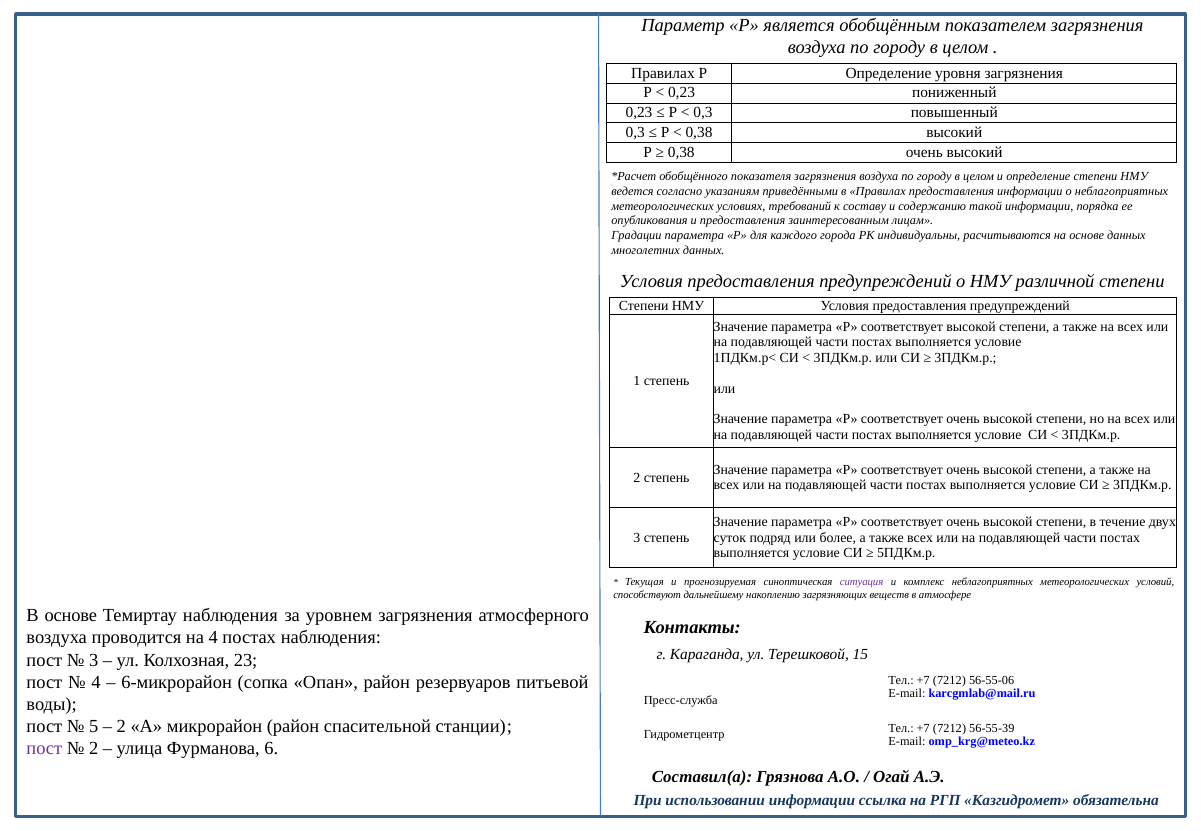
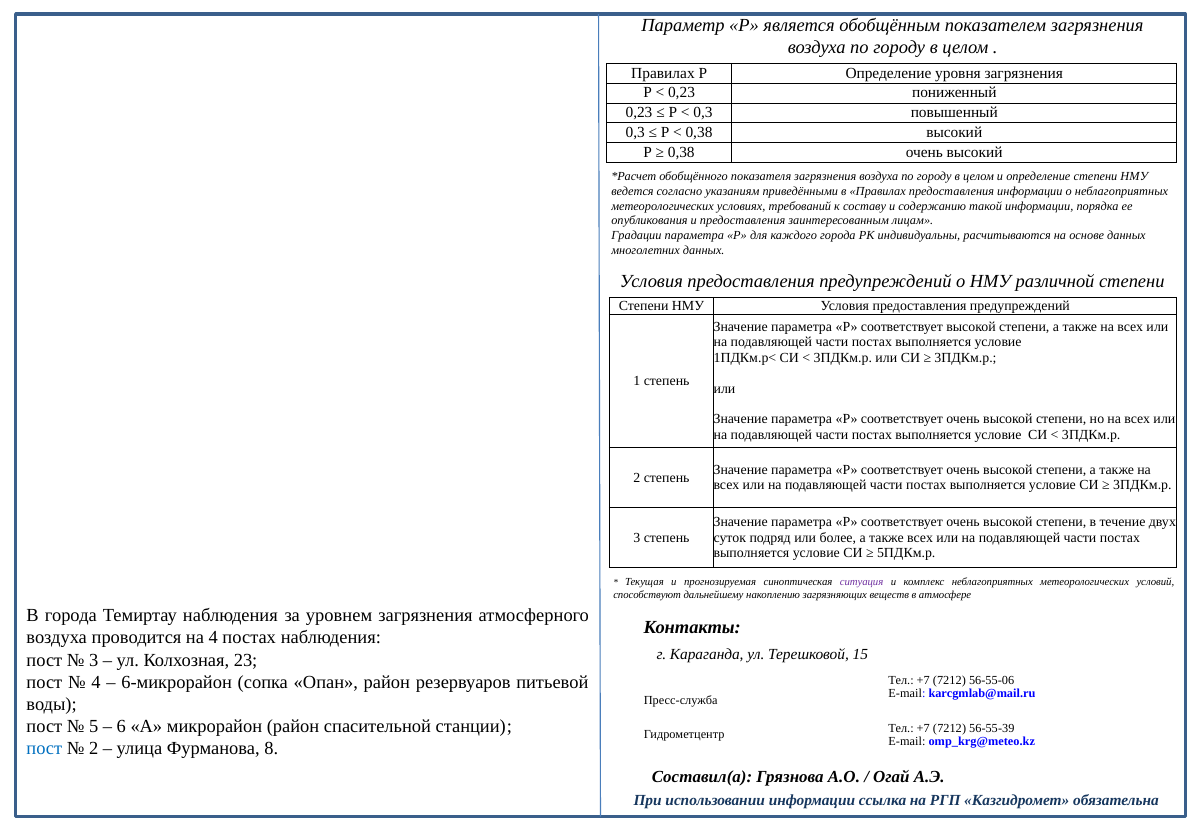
В основе: основе -> города (71, 616)
2: 2 -> 6 (121, 727)
пост colour: purple -> blue (44, 749)
6: 6 -> 8 (271, 749)
